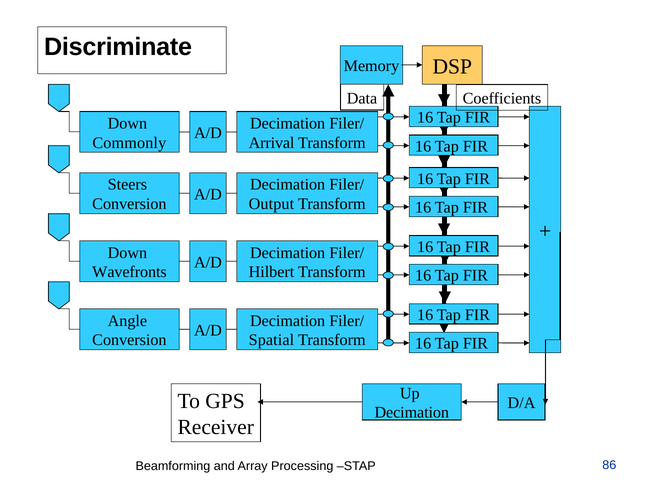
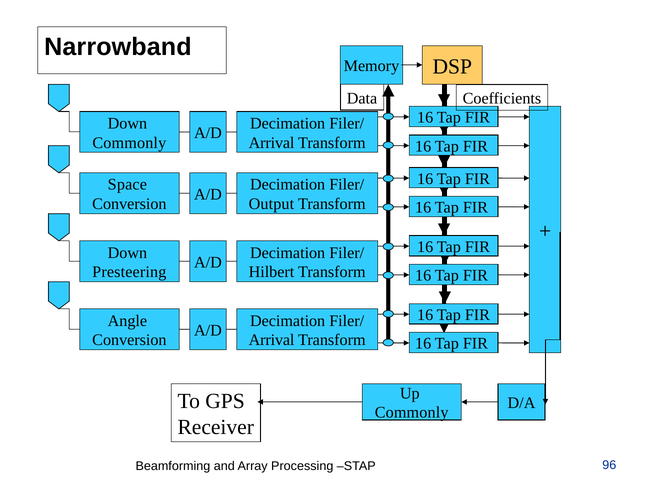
Discriminate: Discriminate -> Narrowband (118, 47)
Steers: Steers -> Space (127, 185)
Wavefronts: Wavefronts -> Presteering (129, 272)
Spatial: Spatial -> Arrival (272, 340)
Decimation: Decimation -> Commonly (412, 413)
86: 86 -> 96 (609, 465)
